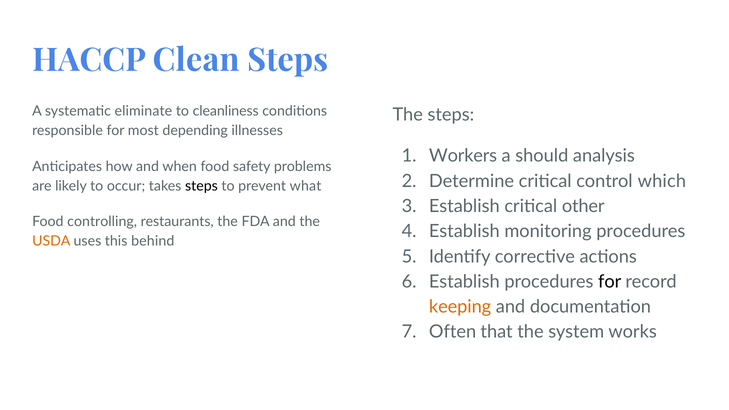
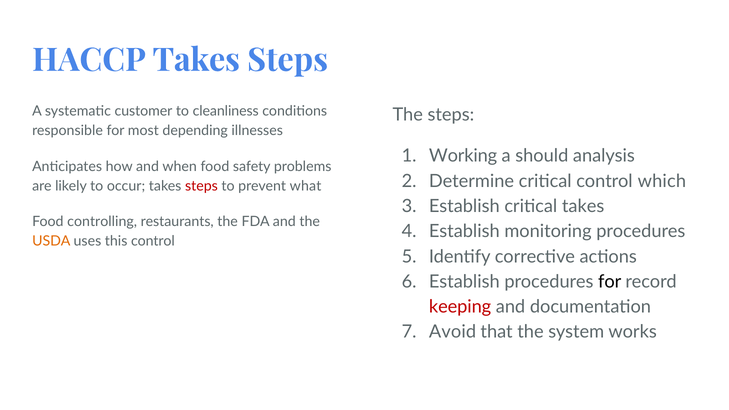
HACCP Clean: Clean -> Takes (196, 60)
eliminate: eliminate -> customer (143, 111)
Workers: Workers -> Working (463, 156)
steps colour: black -> red (201, 186)
critical other: other -> takes (583, 206)
this behind: behind -> control (153, 241)
keeping colour: orange -> red (460, 307)
Often: Often -> Avoid (453, 332)
